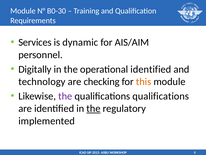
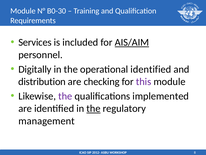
dynamic: dynamic -> included (80, 42)
AIS/AIM underline: none -> present (132, 42)
technology: technology -> distribution (42, 81)
this colour: orange -> purple (144, 81)
qualifications qualifications: qualifications -> implemented (161, 96)
implemented: implemented -> management (47, 121)
